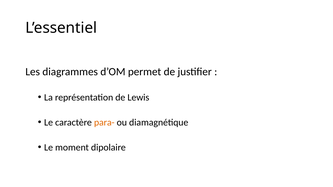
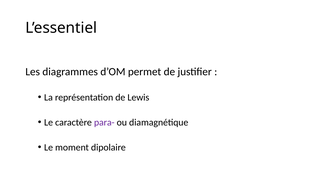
para- colour: orange -> purple (104, 123)
